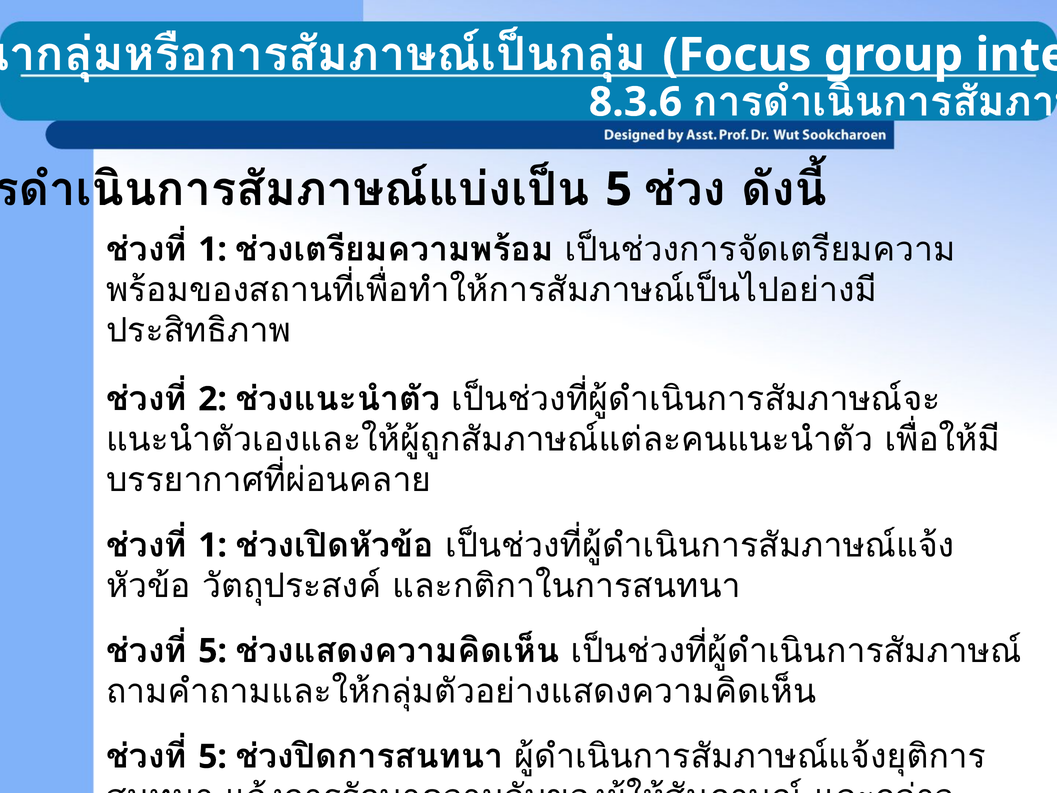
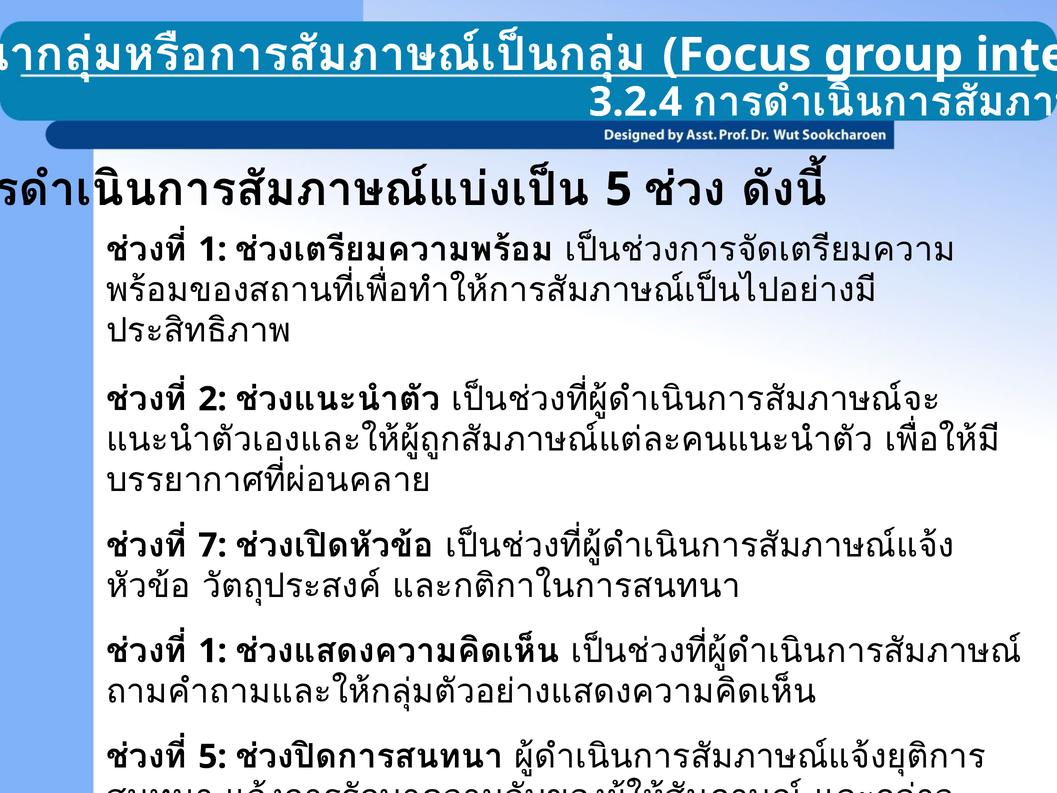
8.3.6: 8.3.6 -> 3.2.4 (635, 102)
1: 1 -> 7 (213, 545)
5: 5 -> 1 (213, 651)
